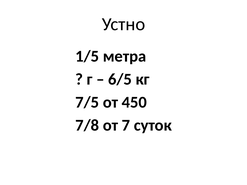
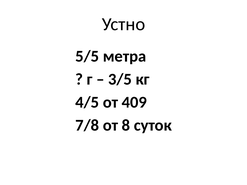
1/5: 1/5 -> 5/5 (87, 56)
6/5: 6/5 -> 3/5 (120, 79)
7/5: 7/5 -> 4/5 (87, 102)
450: 450 -> 409 (134, 102)
7: 7 -> 8 (126, 125)
